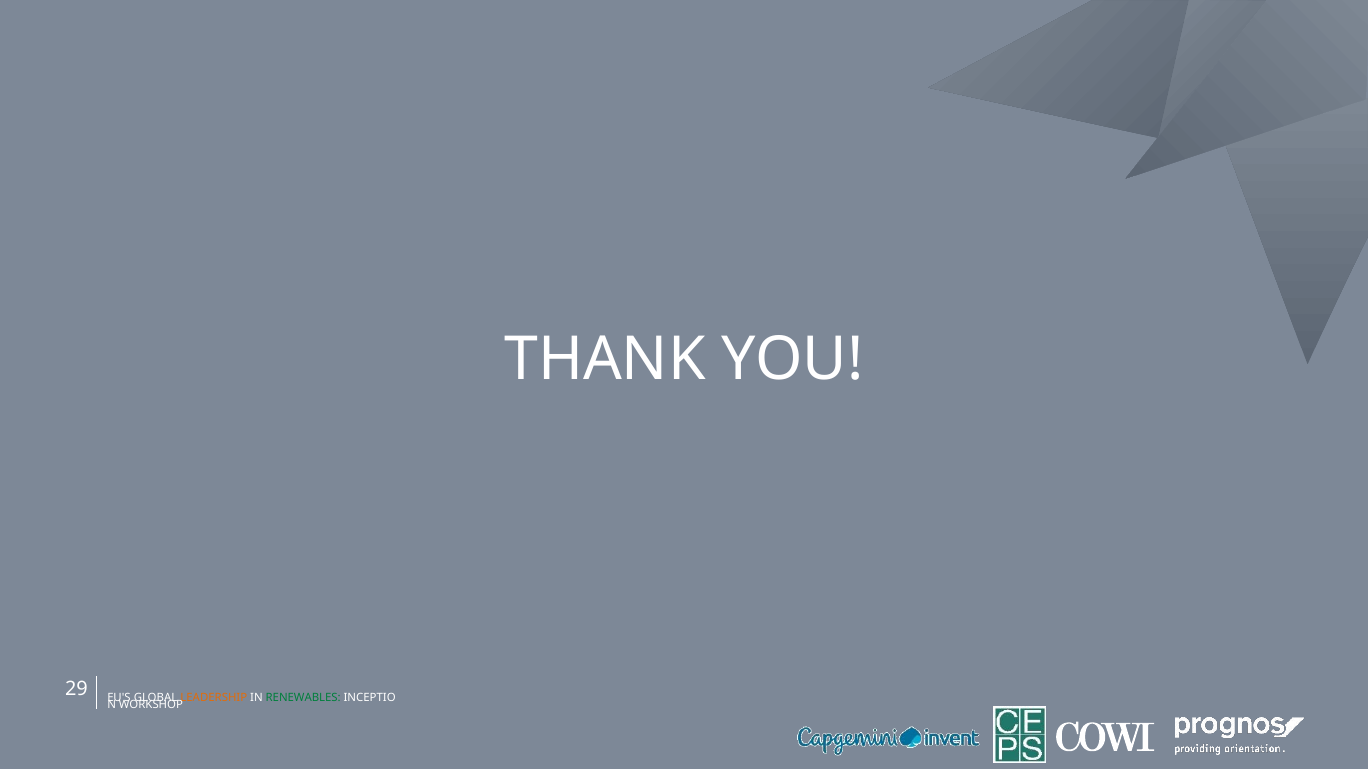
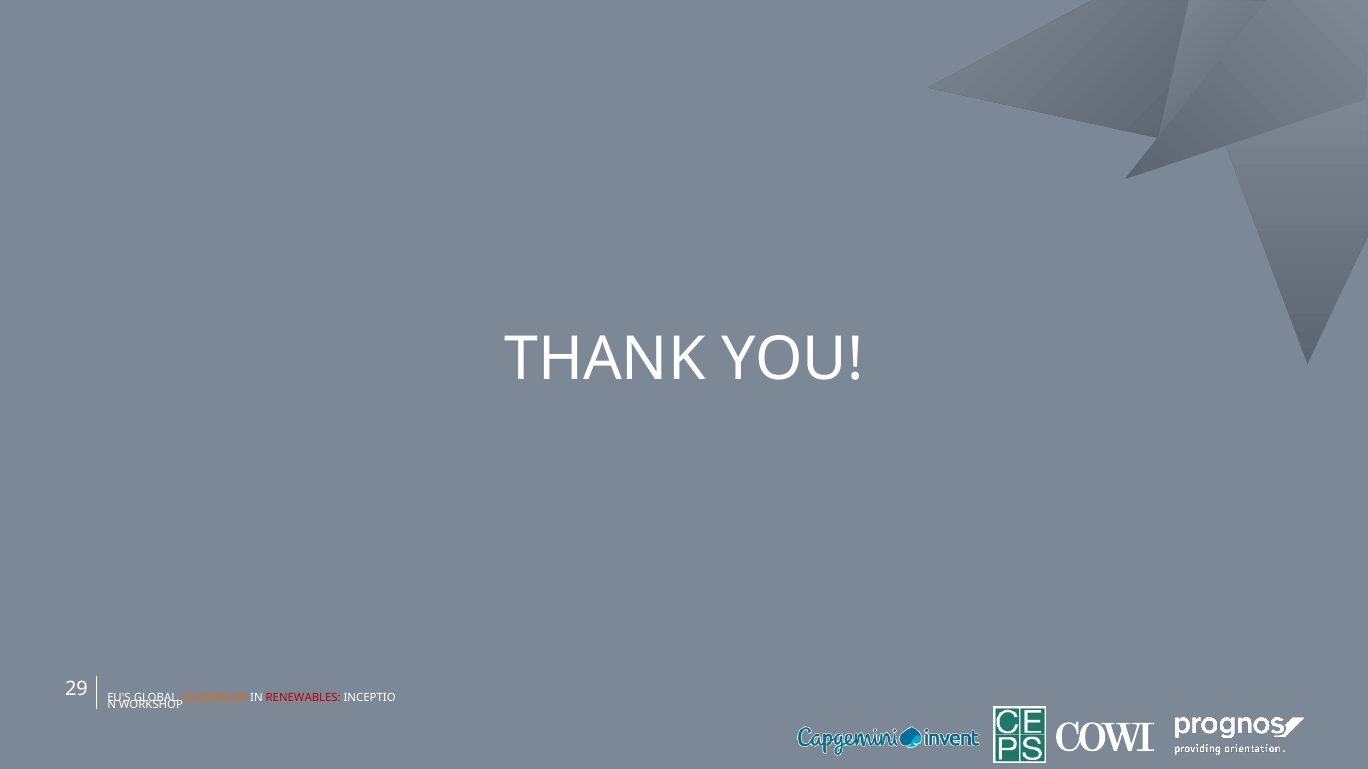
RENEWABLES colour: green -> red (303, 698)
